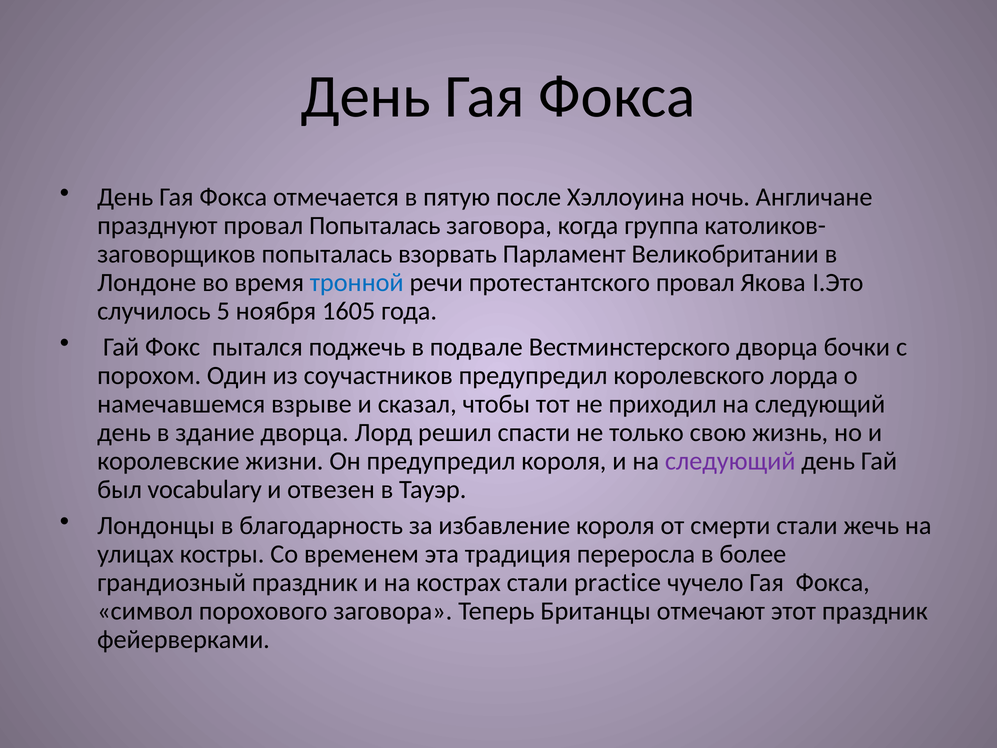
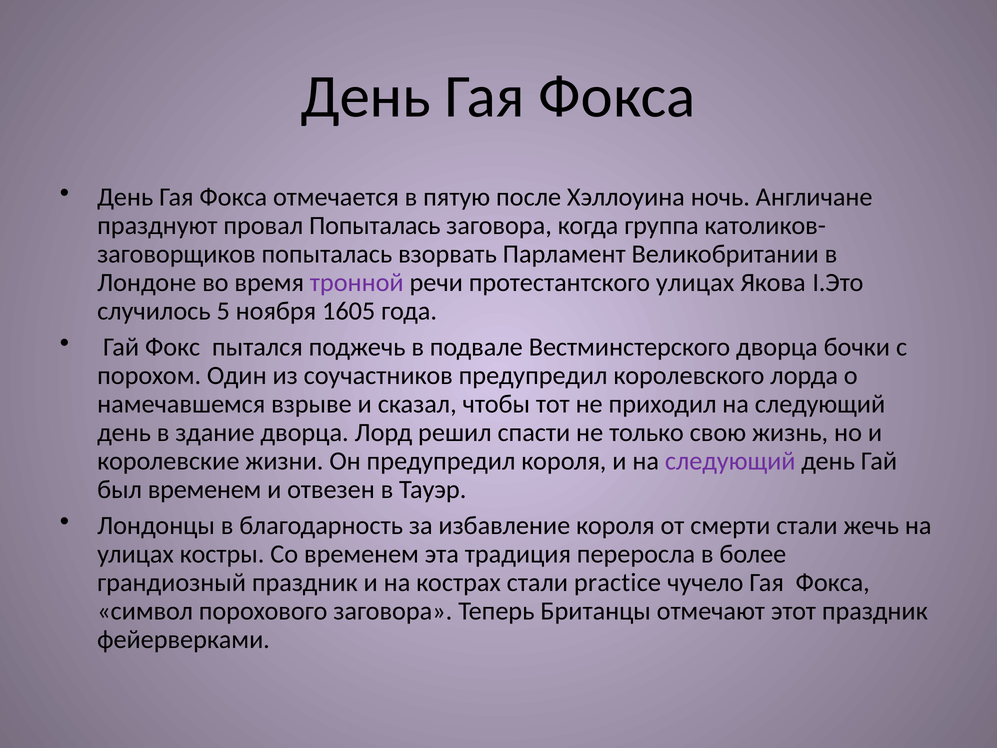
тронной colour: blue -> purple (357, 282)
протестантского провал: провал -> улицах (695, 282)
был vocabulary: vocabulary -> временем (205, 489)
